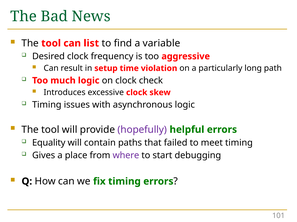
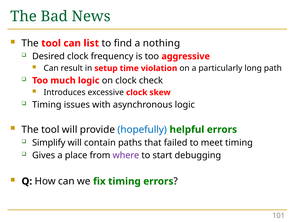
variable: variable -> nothing (162, 43)
hopefully colour: purple -> blue (142, 130)
Equality: Equality -> Simplify (49, 143)
